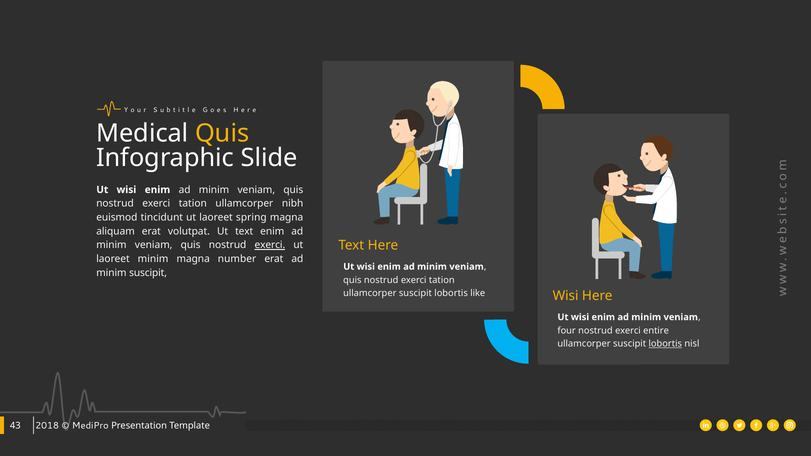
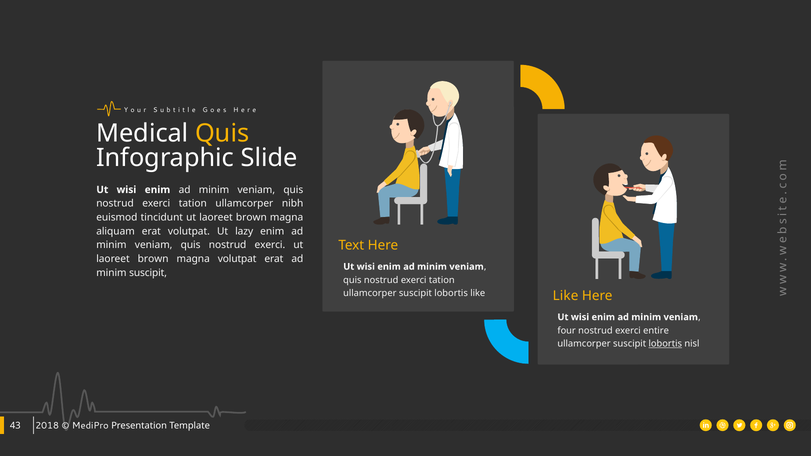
tincidunt ut laoreet spring: spring -> brown (251, 218)
Ut text: text -> lazy (244, 231)
exerci underline: present -> none (270, 245)
minim: minim -> brown (153, 259)
magna number: number -> volutpat (237, 259)
Wisi: Wisi -> Like (566, 296)
